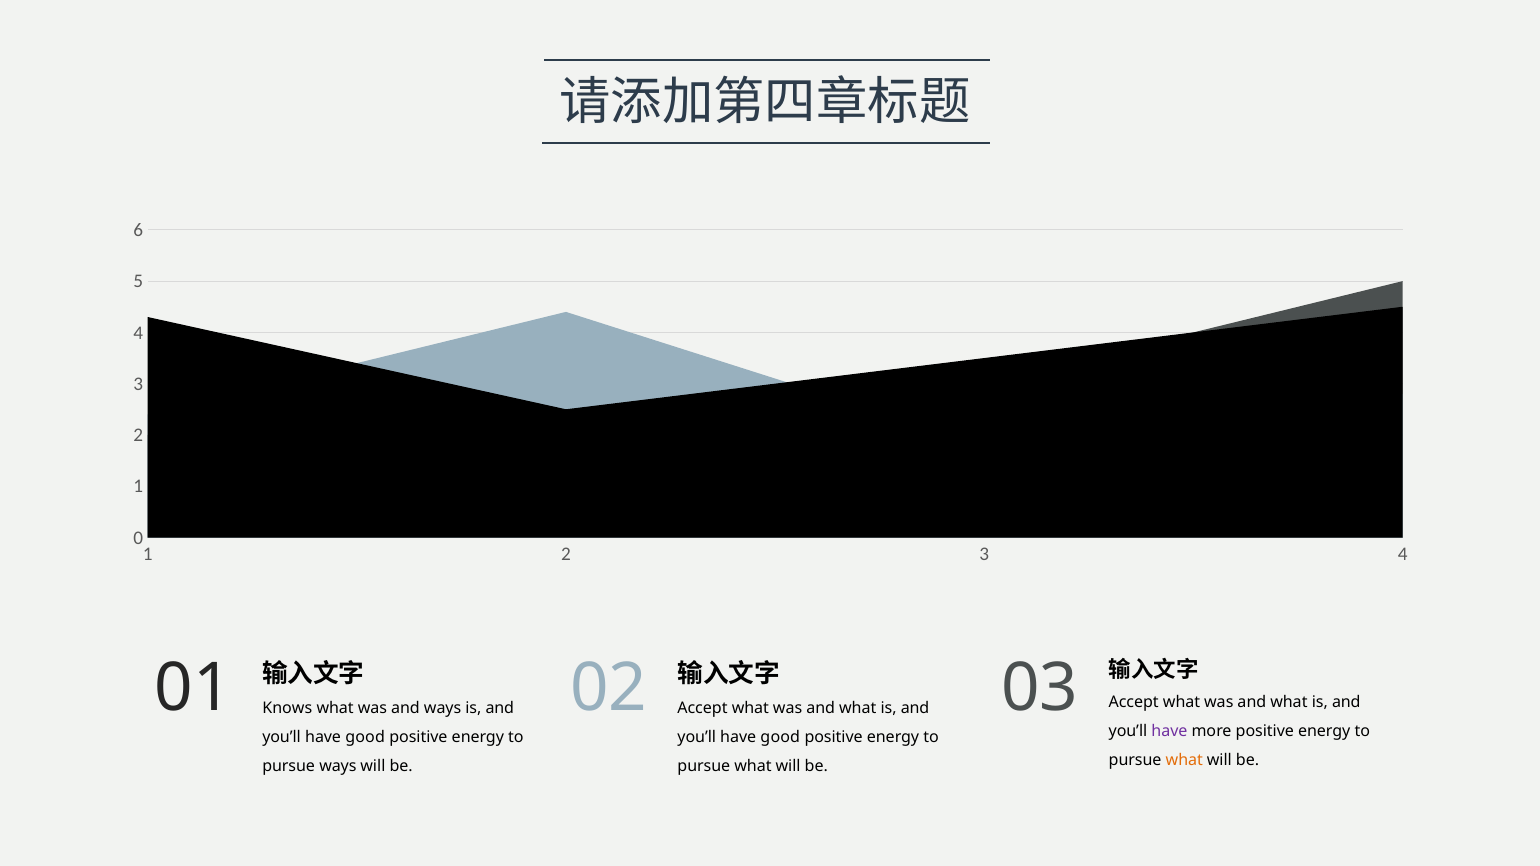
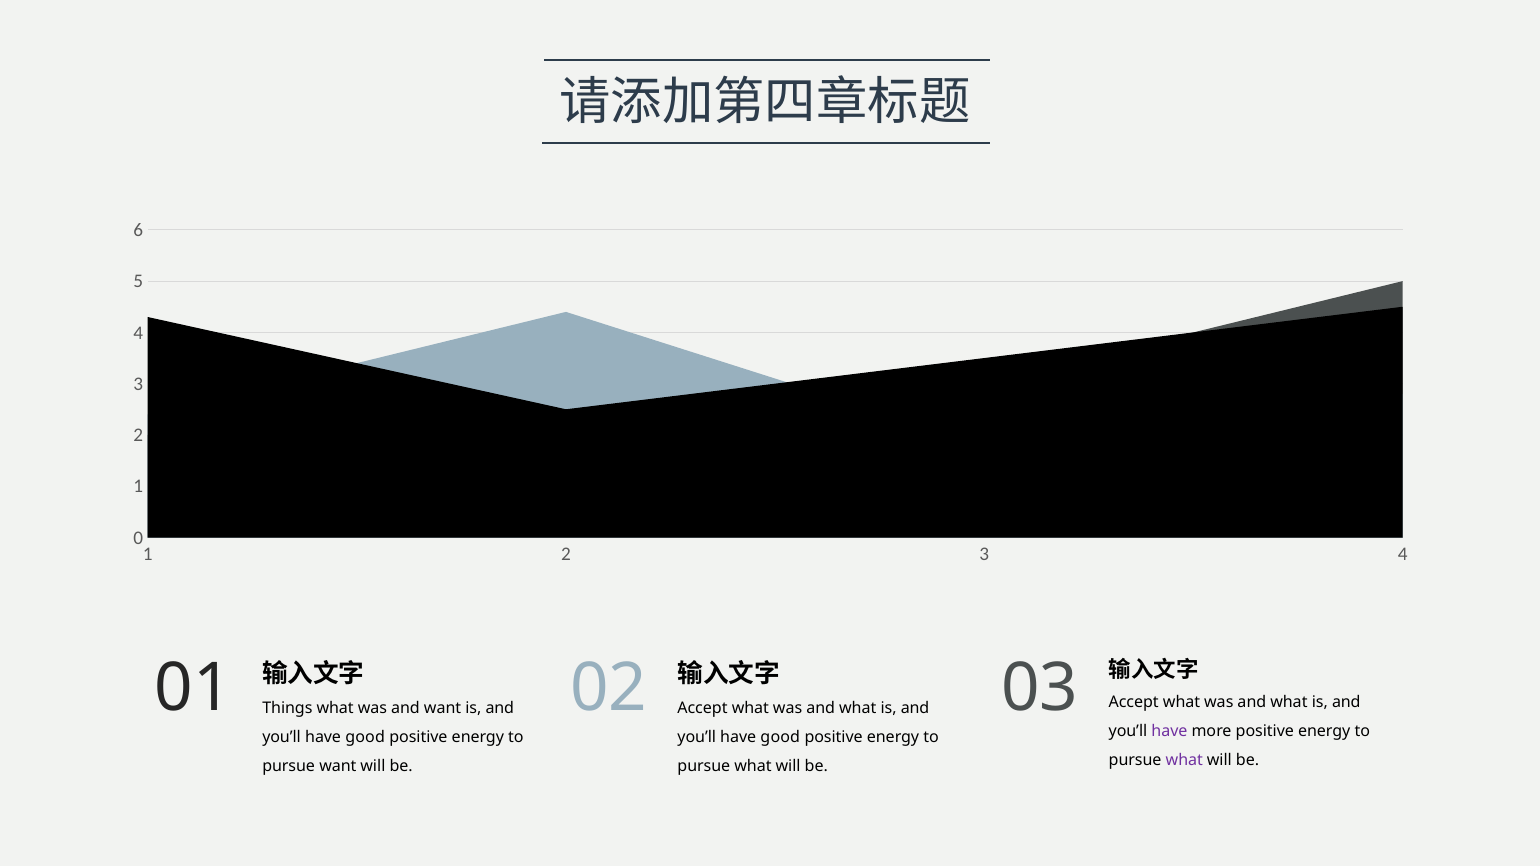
Knows: Knows -> Things (287, 708)
and ways: ways -> want (443, 708)
what colour: orange -> purple (1184, 760)
pursue ways: ways -> want (338, 766)
